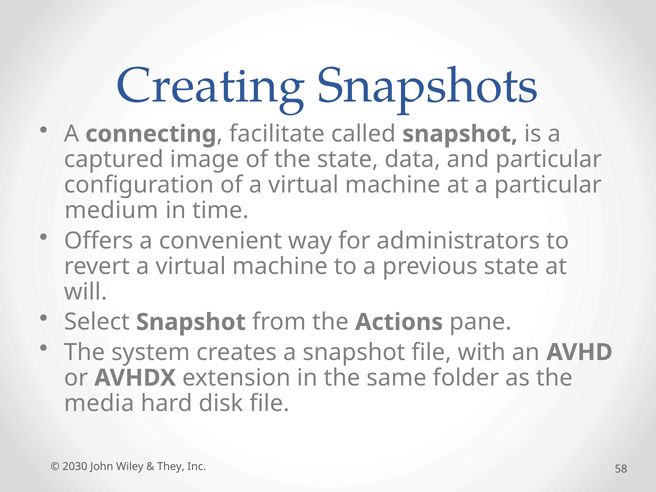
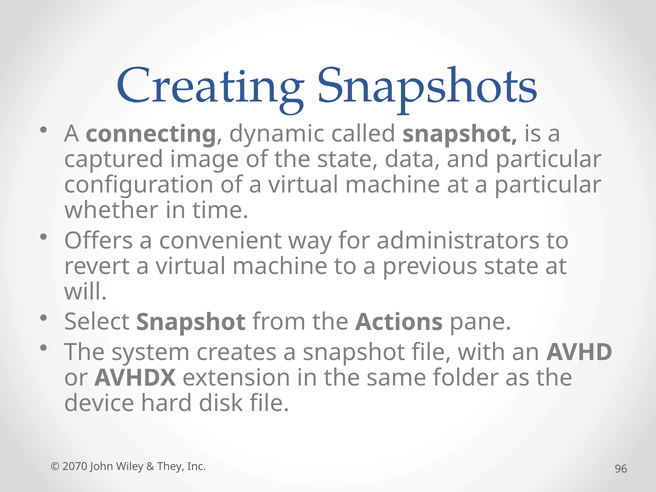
facilitate: facilitate -> dynamic (277, 134)
medium: medium -> whether (111, 211)
media: media -> device (99, 403)
2030: 2030 -> 2070 (75, 467)
58: 58 -> 96 (621, 469)
